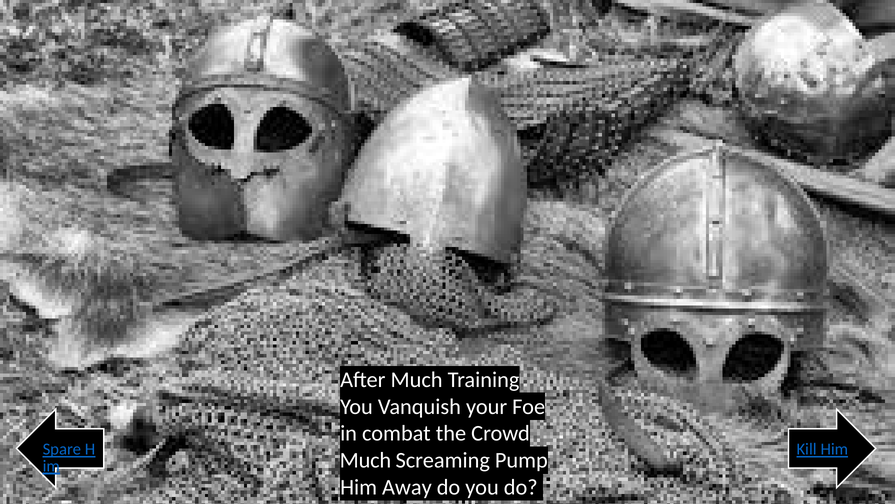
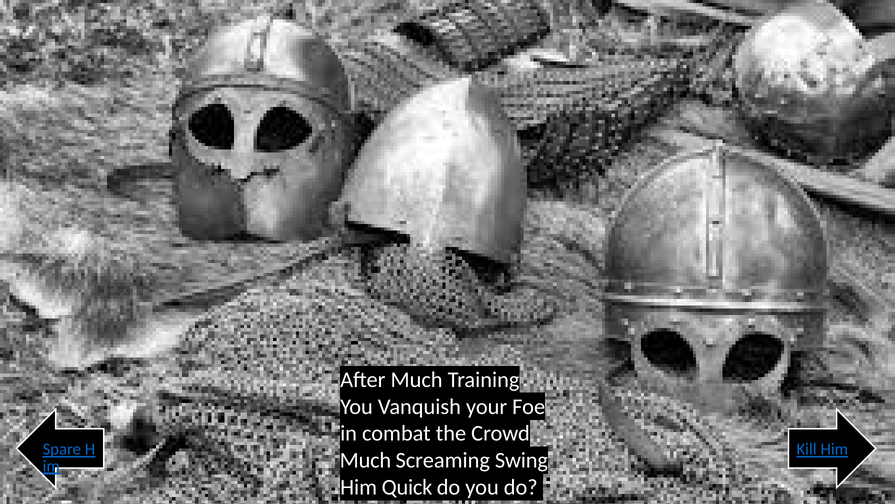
Pump: Pump -> Swing (521, 460)
Away: Away -> Quick (407, 487)
